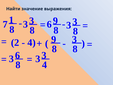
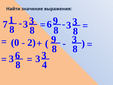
2: 2 -> 0 (15, 42)
4: 4 -> 2 (32, 42)
